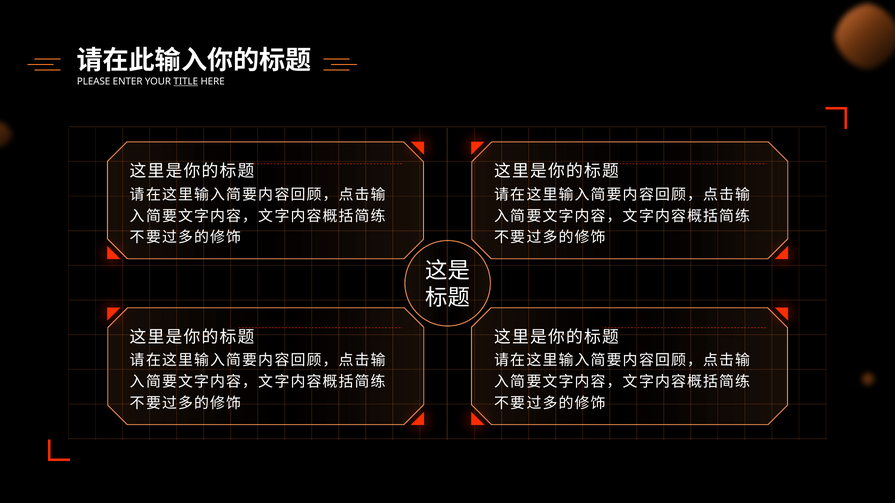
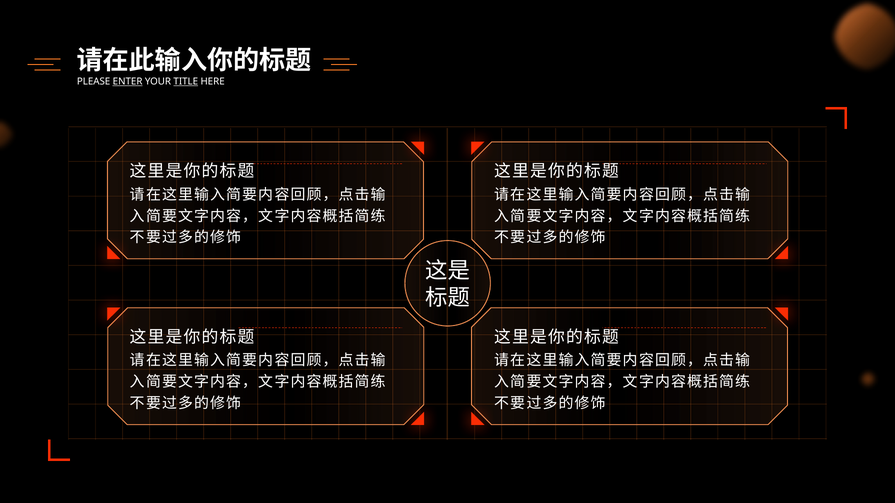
ENTER underline: none -> present (128, 82)
